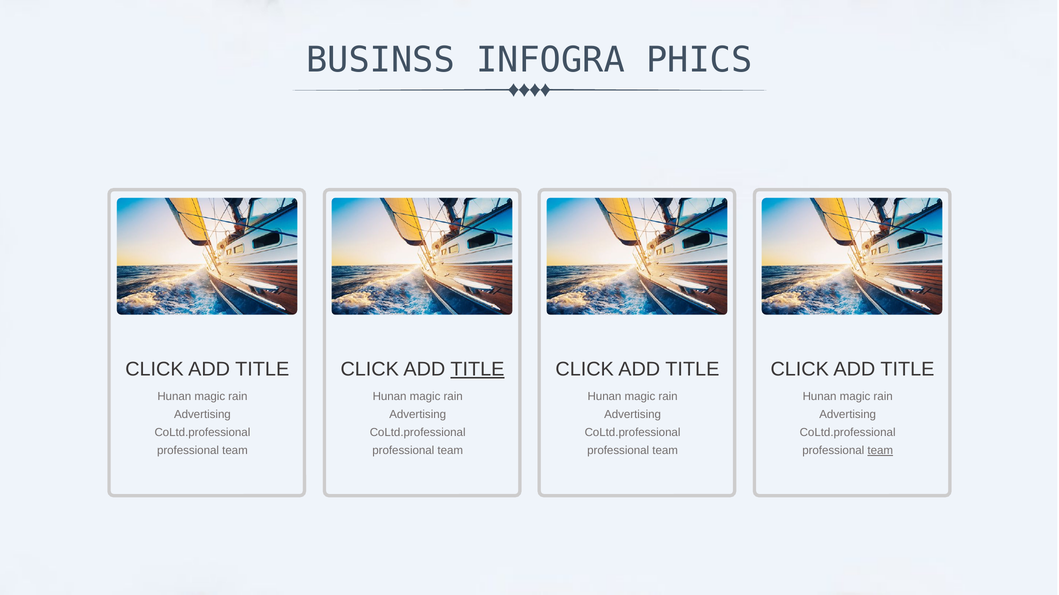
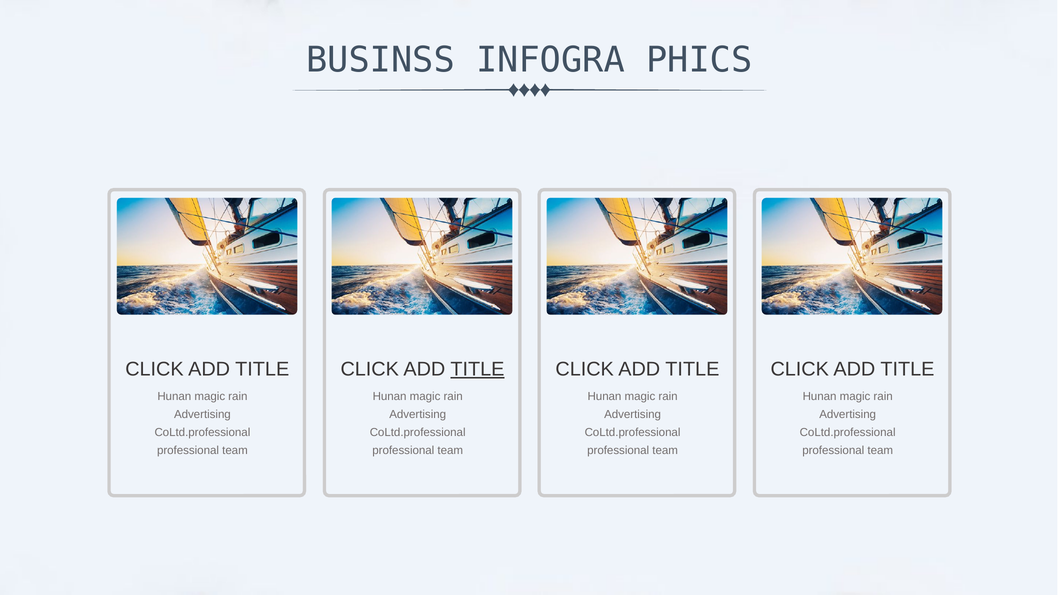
team underline: present -> none (880, 451)
